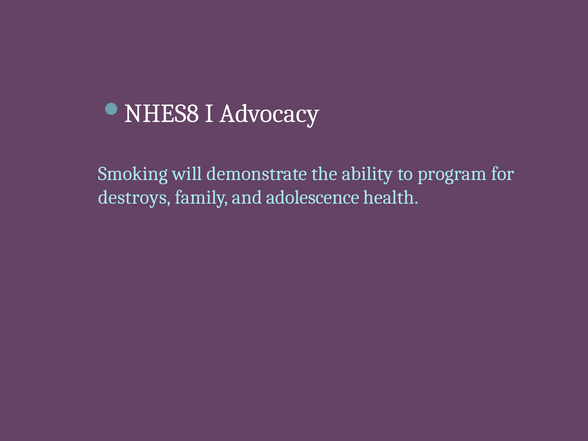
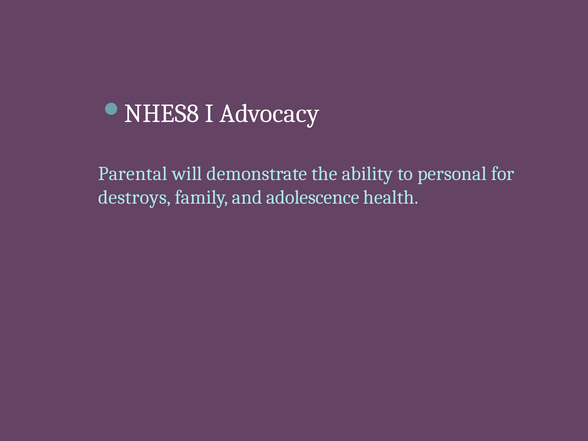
Smoking: Smoking -> Parental (133, 174)
program: program -> personal (452, 174)
